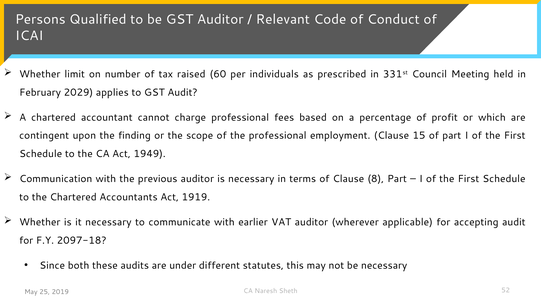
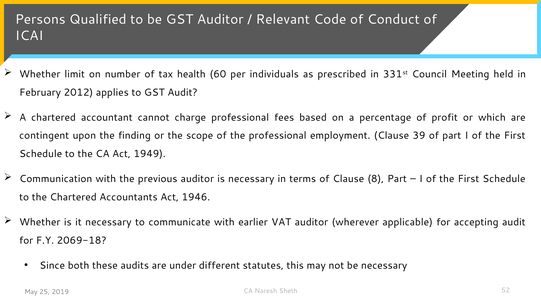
raised: raised -> health (191, 74)
2029: 2029 -> 2012 (78, 92)
15: 15 -> 39 (419, 136)
1919: 1919 -> 1946 (196, 197)
2097-18: 2097-18 -> 2069-18 (82, 241)
